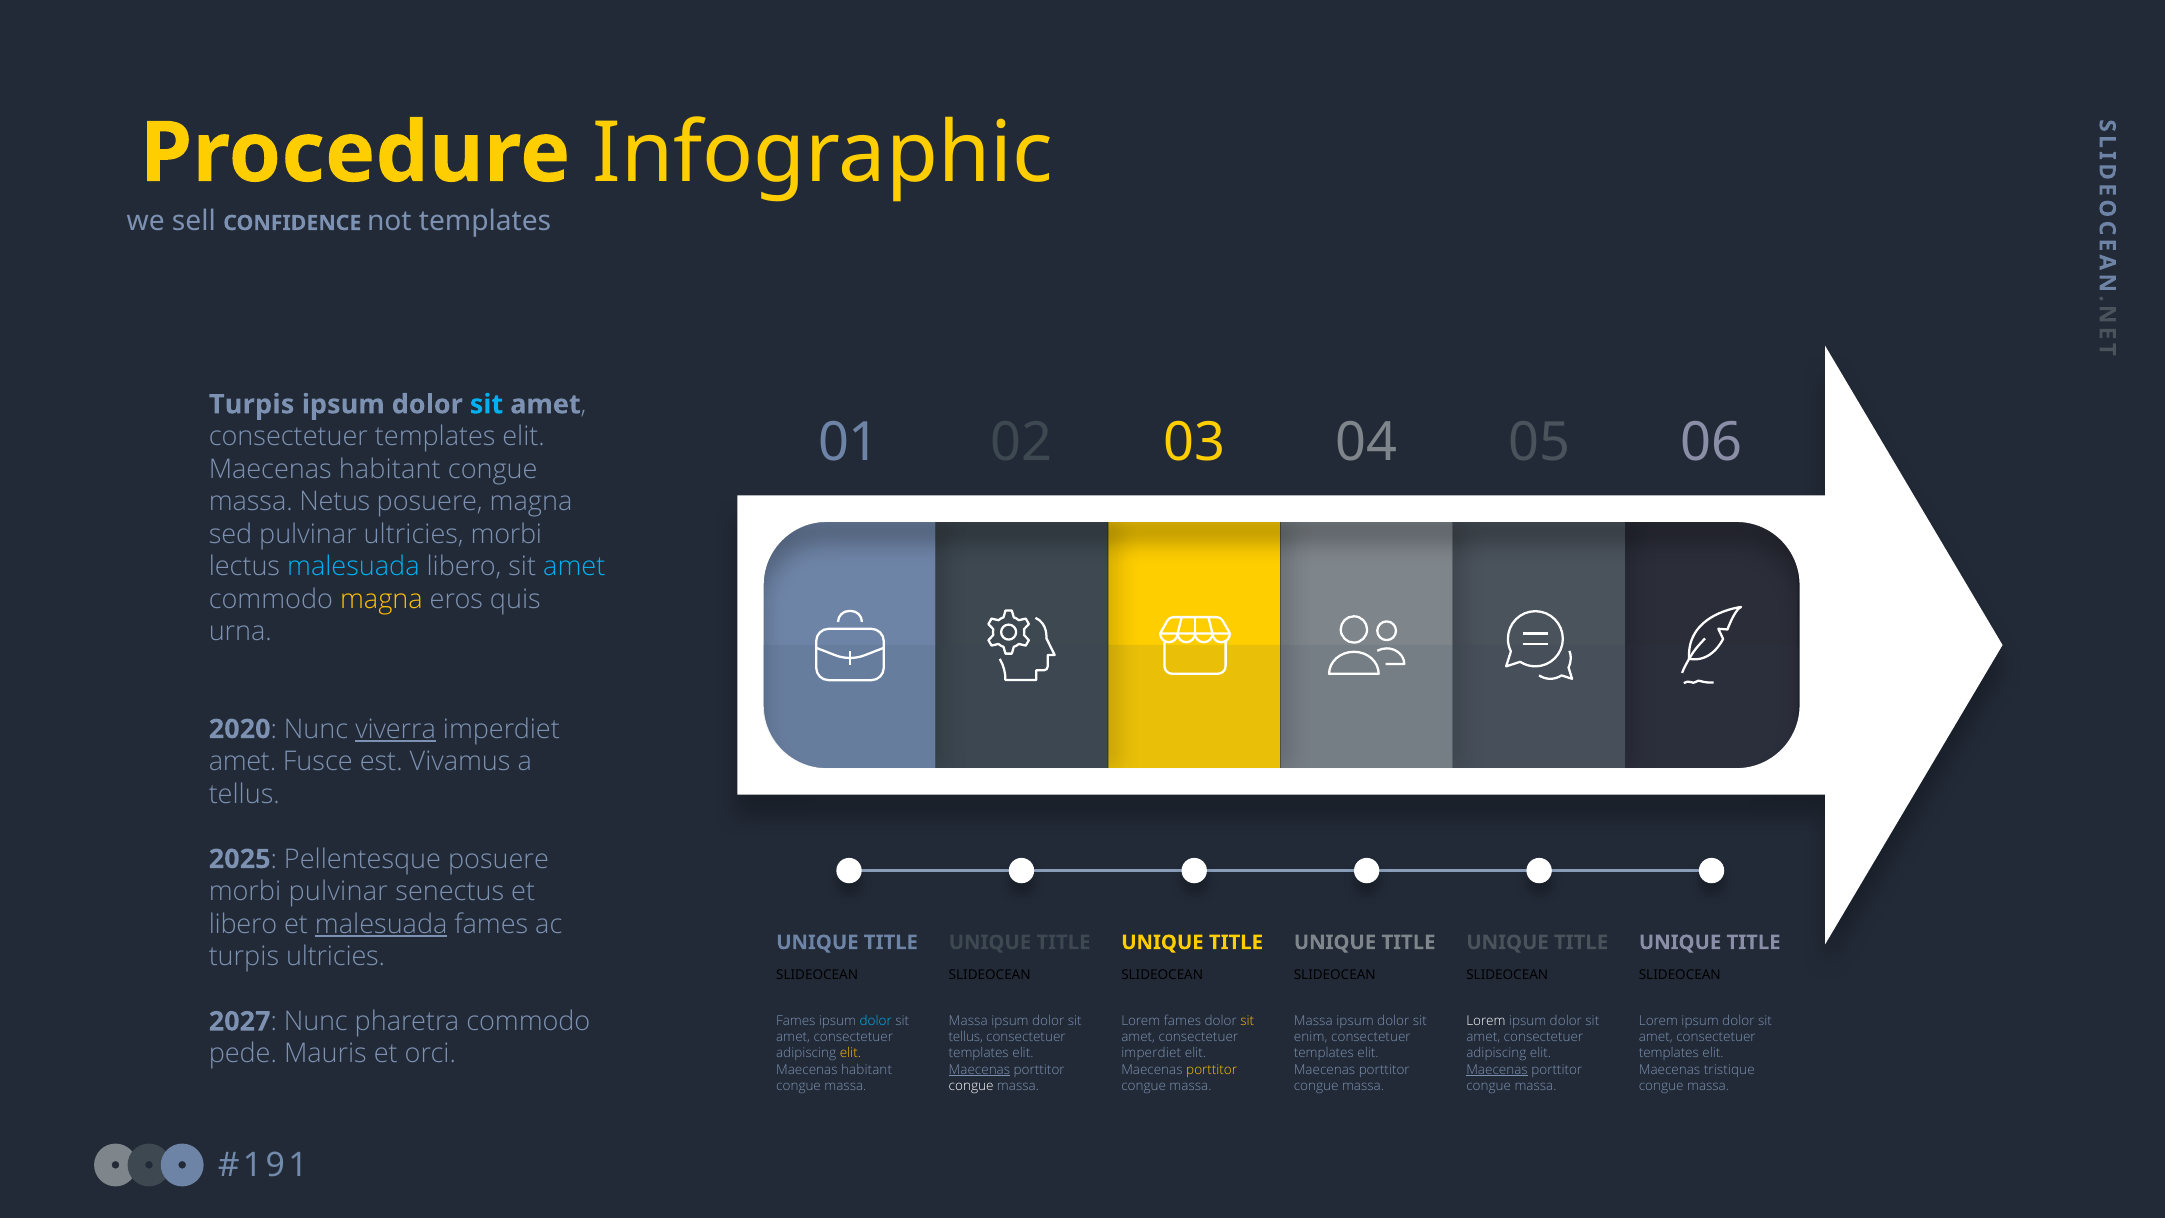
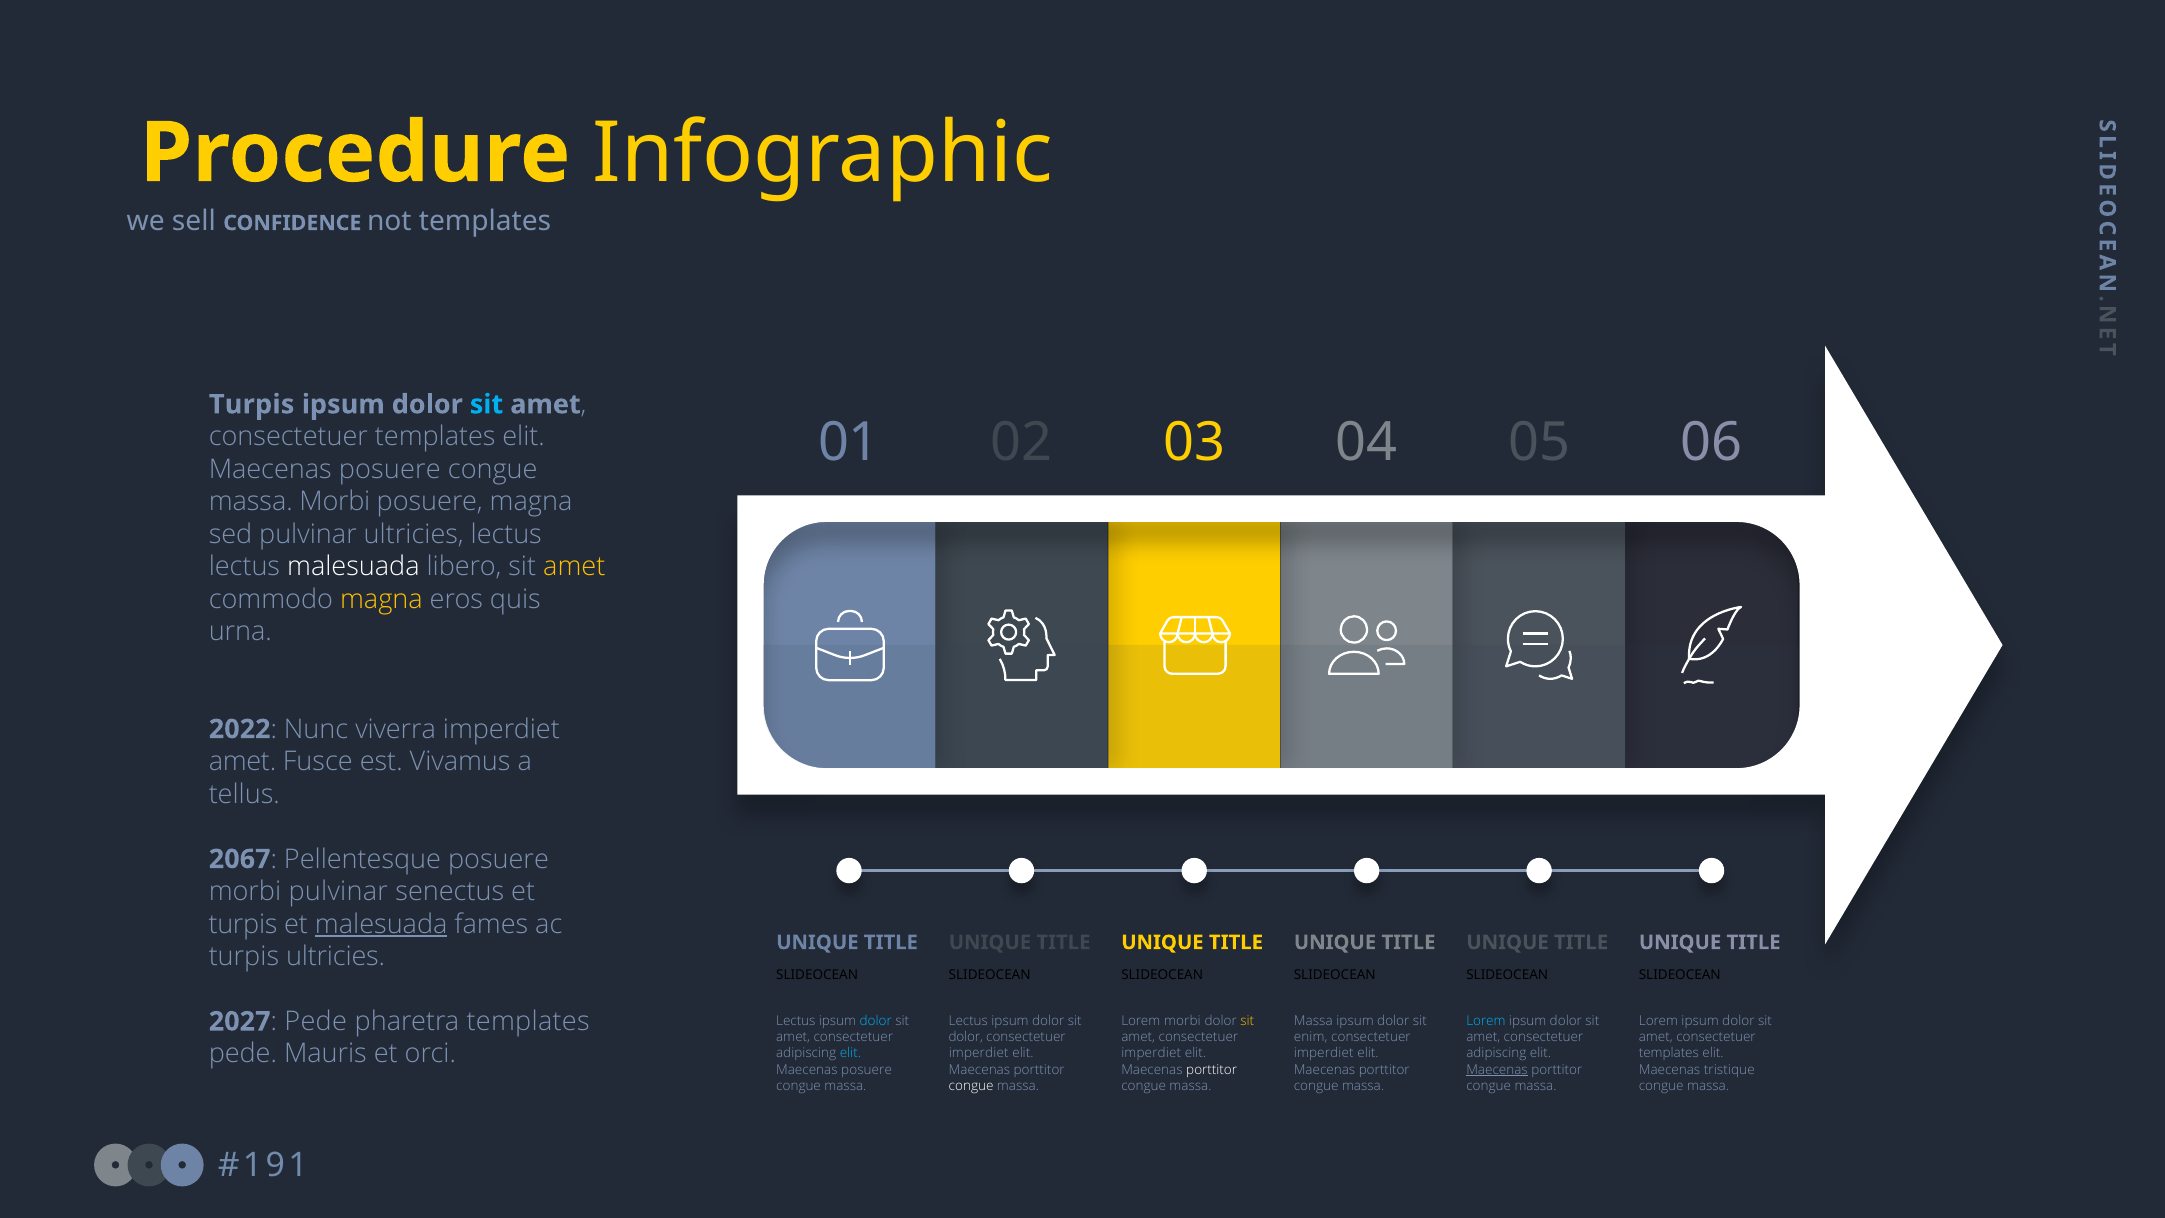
habitant: habitant -> posuere (390, 469)
massa Netus: Netus -> Morbi (335, 502)
ultricies morbi: morbi -> lectus (506, 534)
malesuada colour: light blue -> white (353, 567)
amet colour: light blue -> yellow (574, 567)
2020: 2020 -> 2022 (240, 729)
viverra underline: present -> none (396, 729)
2025: 2025 -> 2067 (240, 859)
libero: libero -> turpis (243, 924)
Fames: Fames -> Lectus (796, 1021)
Massa: Massa -> Lectus (968, 1021)
Lorem fames: fames -> morbi (1182, 1021)
Lorem colour: white -> light blue (1486, 1021)
Nunc: Nunc -> Pede (316, 1021)
pharetra commodo: commodo -> templates (528, 1021)
tellus: tellus -> dolor (966, 1037)
elit colour: yellow -> light blue (850, 1053)
templates: templates -> imperdiet (979, 1053)
templates: templates -> imperdiet (1324, 1053)
habitant: habitant -> posuere (867, 1070)
Maecenas underline: present -> none (979, 1070)
porttitor colour: yellow -> white (1212, 1070)
